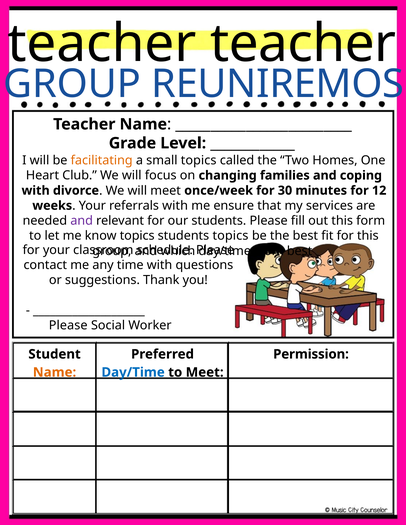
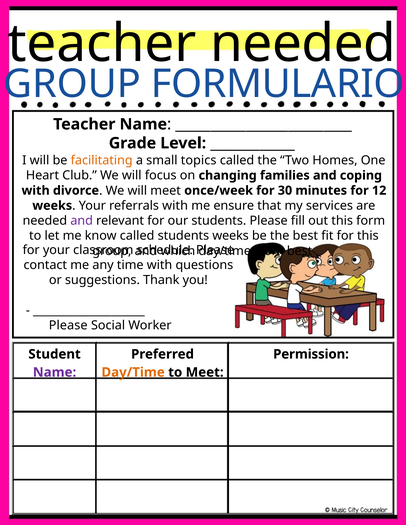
teacher: teacher -> needed (303, 44)
REUNIREMOS: REUNIREMOS -> FORMULARIO (278, 84)
know topics: topics -> called (137, 236)
students topics: topics -> weeks (231, 236)
Name colour: orange -> purple (55, 373)
Day/Time colour: blue -> orange (133, 373)
